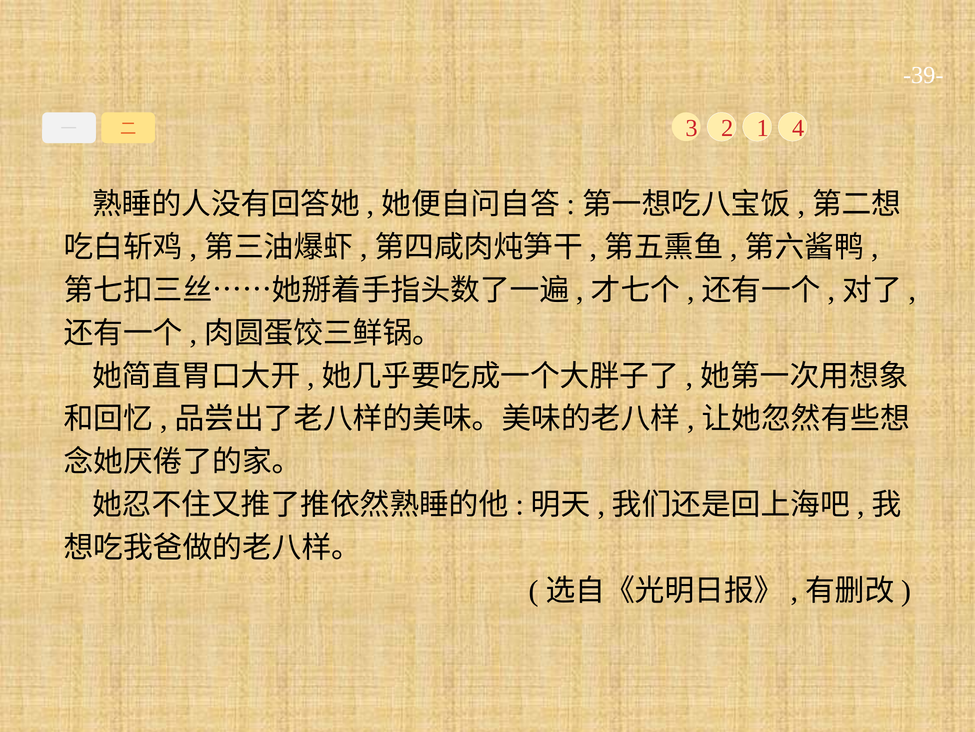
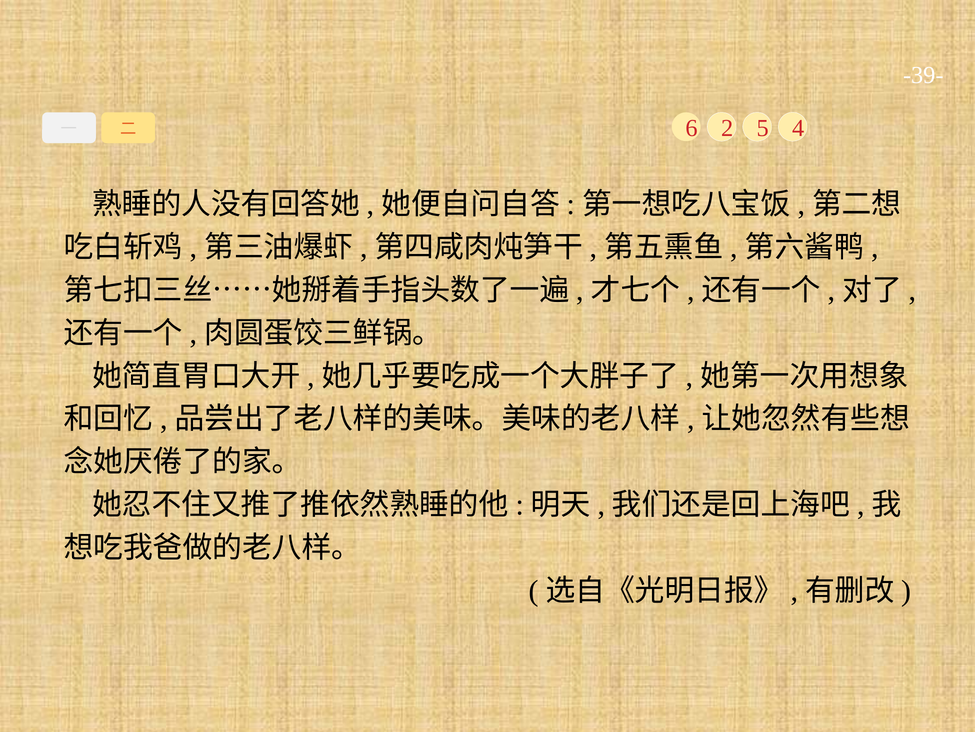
3: 3 -> 6 (692, 128)
1: 1 -> 5 (763, 128)
